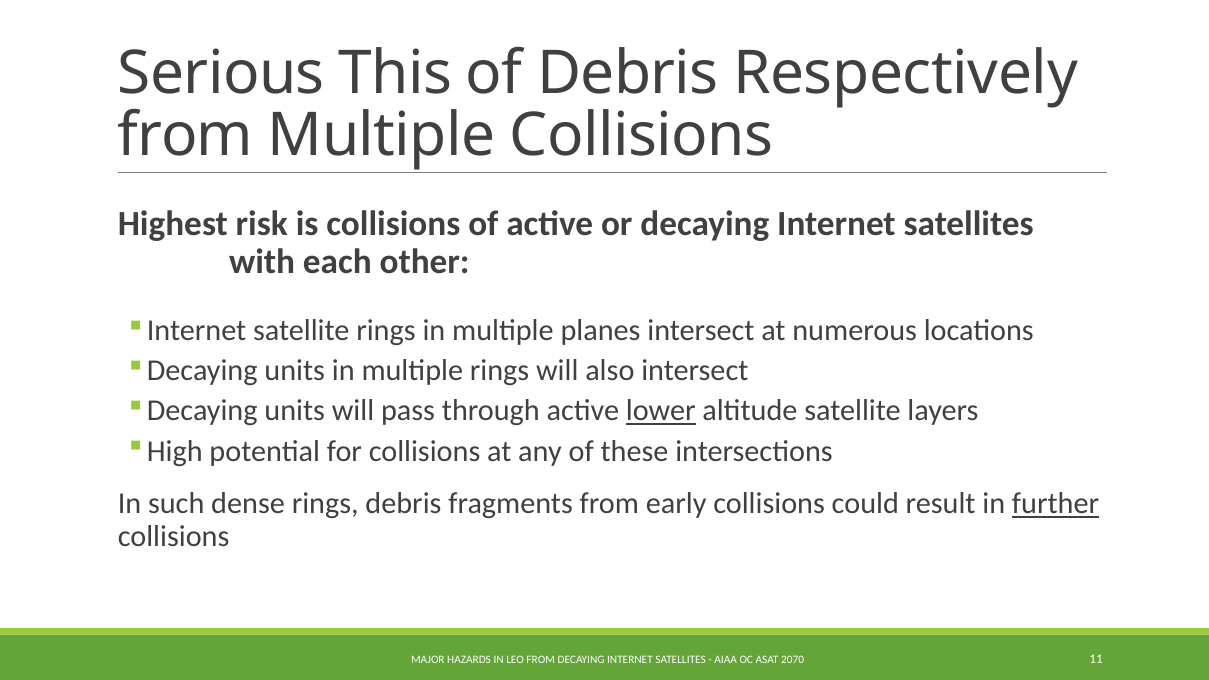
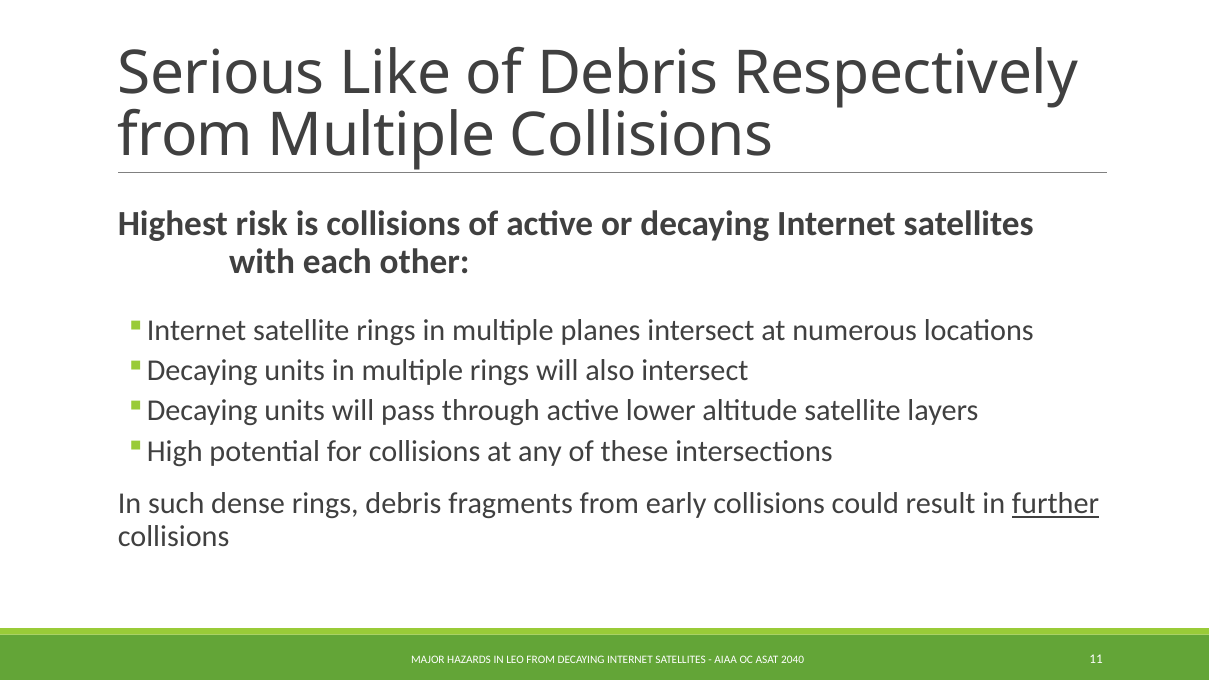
This: This -> Like (396, 74)
lower underline: present -> none (661, 411)
2070: 2070 -> 2040 (793, 659)
